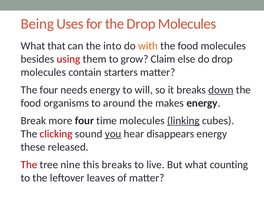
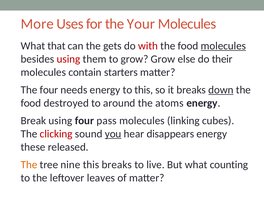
Being: Being -> More (37, 24)
the Drop: Drop -> Your (141, 24)
into: into -> gets (112, 46)
with colour: orange -> red (148, 46)
molecules underline: none -> present (223, 46)
grow Claim: Claim -> Grow (163, 59)
do drop: drop -> their (222, 59)
to will: will -> this (144, 90)
organisms: organisms -> destroyed (66, 103)
makes: makes -> atoms (169, 103)
Break more: more -> using (60, 121)
time: time -> pass (107, 121)
linking underline: present -> none (183, 121)
The colour: red -> orange (29, 165)
